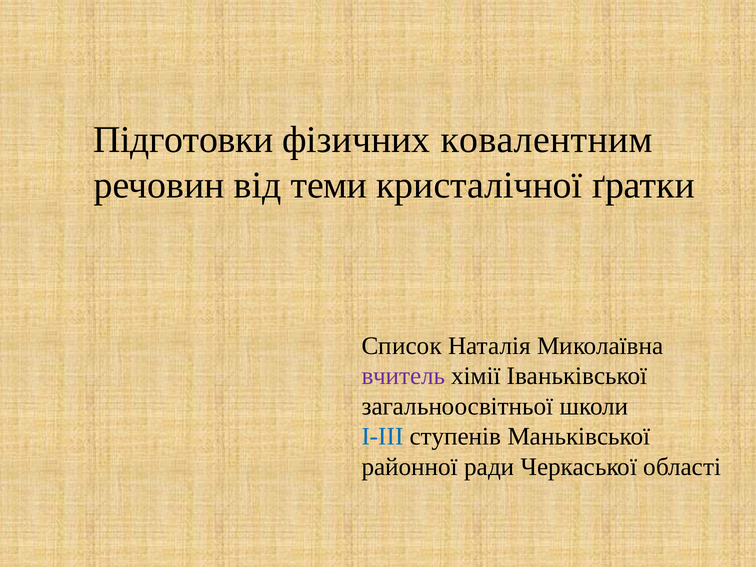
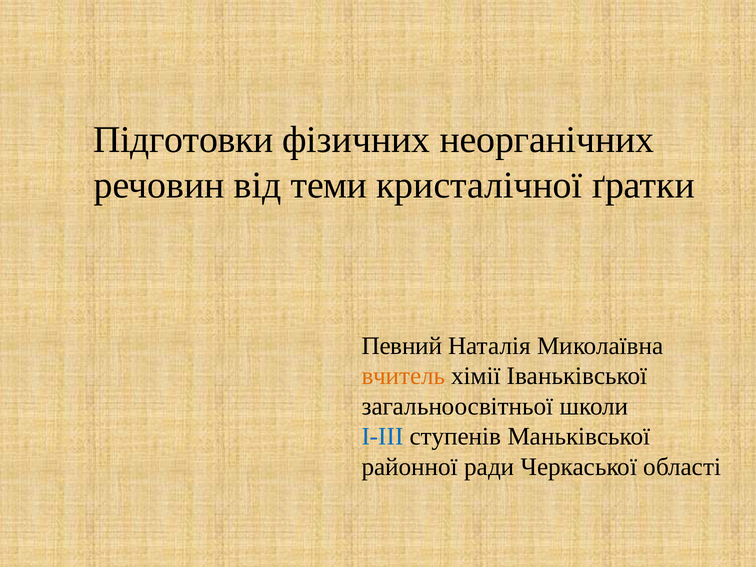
ковалентним: ковалентним -> неорганічних (547, 140)
Список: Список -> Певний (402, 346)
вчитель colour: purple -> orange (403, 376)
